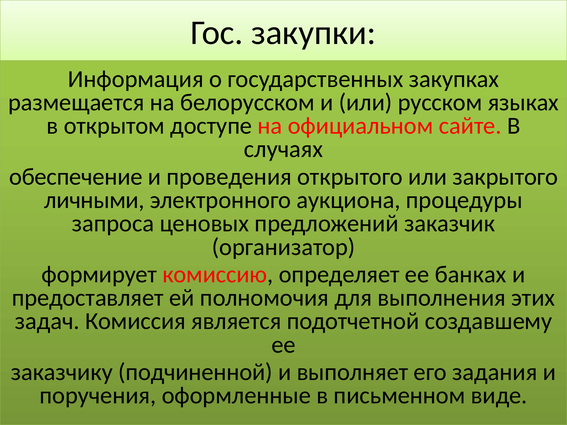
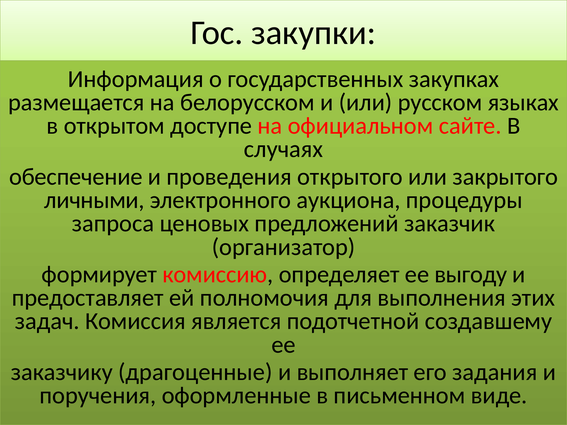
банках: банках -> выгоду (471, 275)
подчиненной: подчиненной -> драгоценные (195, 372)
